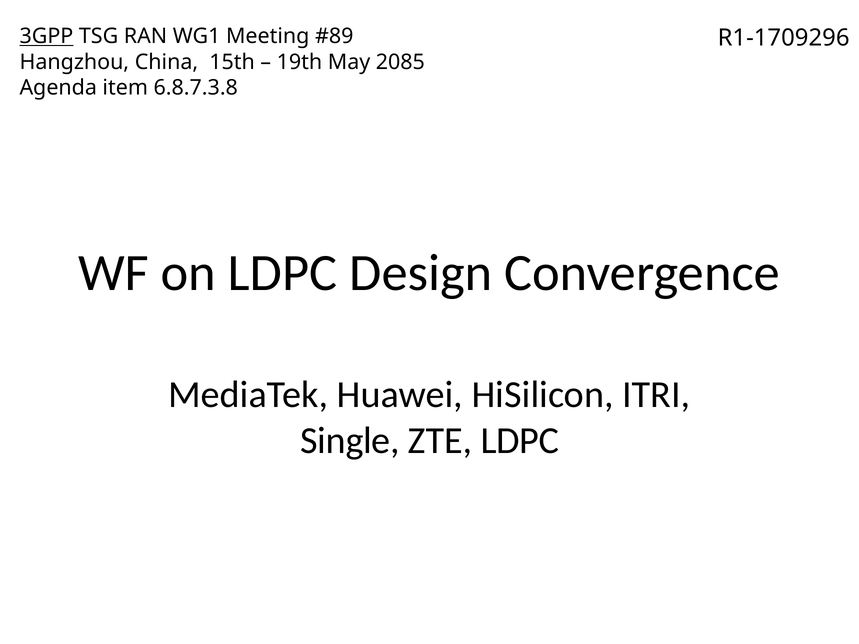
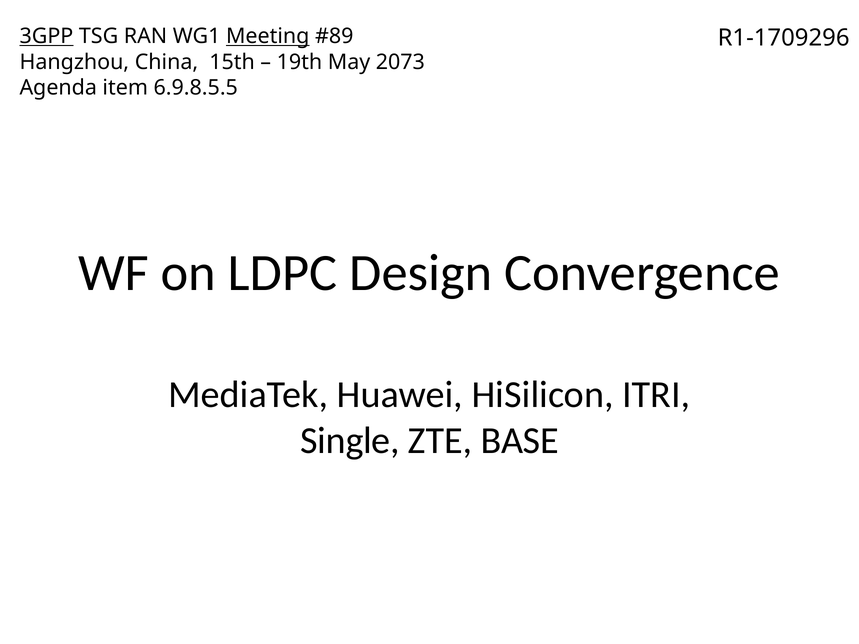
Meeting underline: none -> present (268, 36)
2085: 2085 -> 2073 (400, 62)
6.8.7.3.8: 6.8.7.3.8 -> 6.9.8.5.5 (196, 88)
ZTE LDPC: LDPC -> BASE (520, 441)
